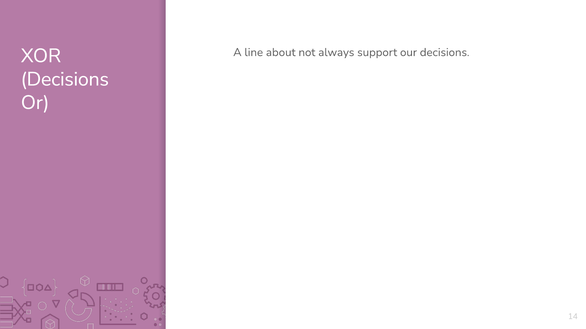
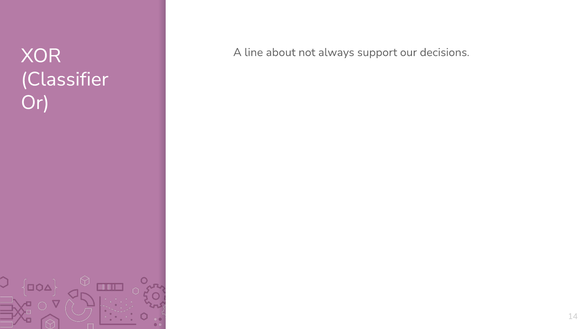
Decisions: Decisions -> Classifier (65, 79)
